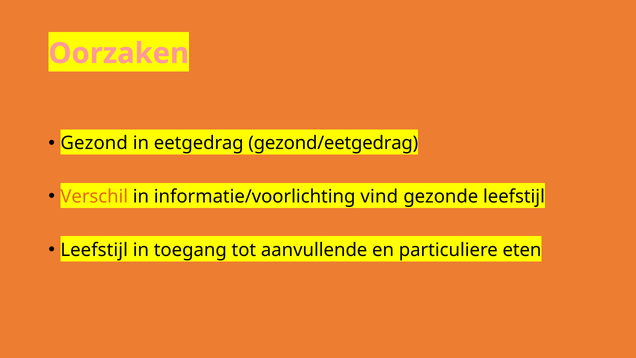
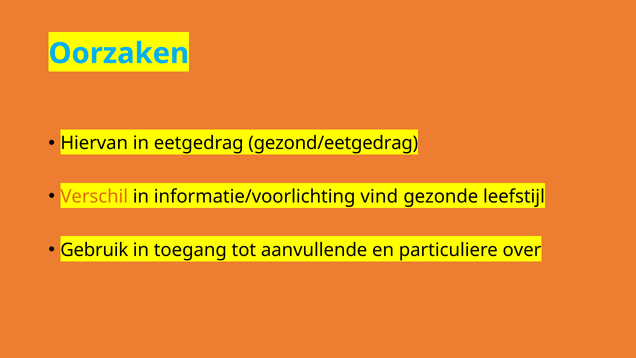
Oorzaken colour: pink -> light blue (119, 53)
Gezond: Gezond -> Hiervan (94, 143)
Leefstijl: Leefstijl -> Gebruik (94, 250)
eten: eten -> over (522, 250)
